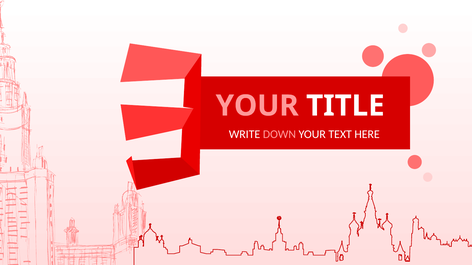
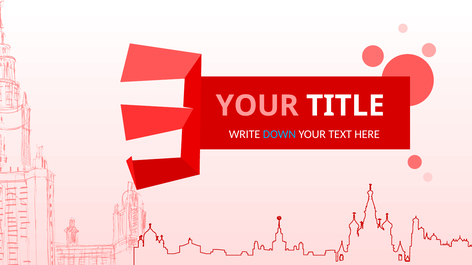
DOWN colour: pink -> light blue (279, 135)
